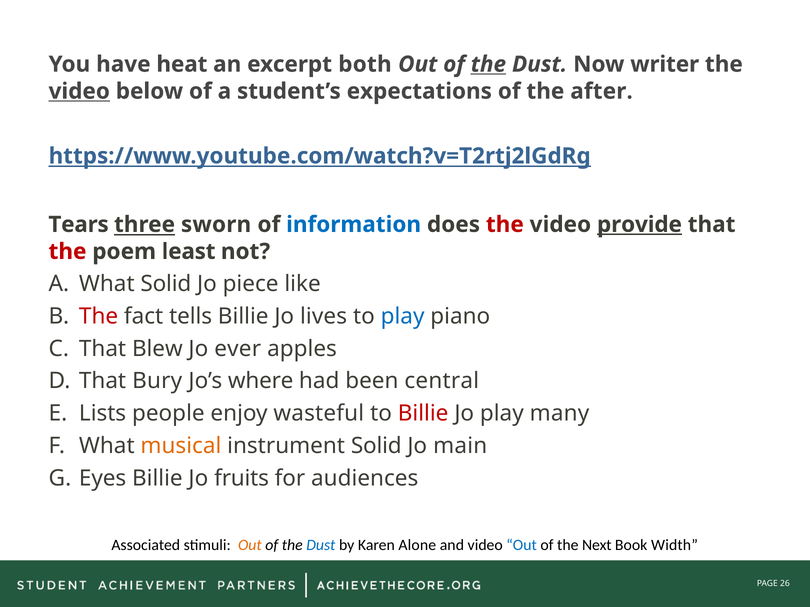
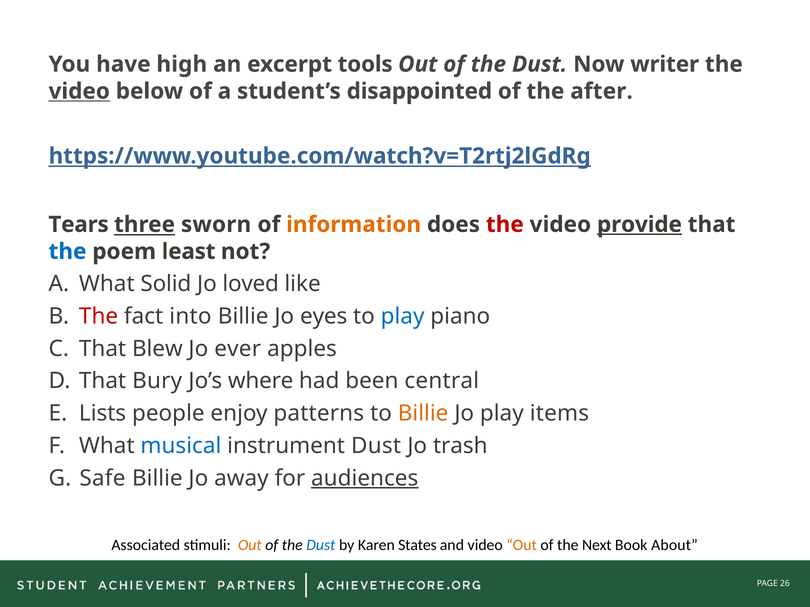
heat: heat -> high (182, 64)
both: both -> tools (365, 64)
the underline: present -> none (488, 64)
expectations: expectations -> disappointed (419, 91)
information colour: blue -> orange (354, 225)
the colour: red -> blue (68, 252)
piece: piece -> loved (251, 284)
tells: tells -> into (190, 317)
lives: lives -> eyes (324, 317)
wasteful: wasteful -> patterns (319, 414)
Billie colour: red -> orange (423, 414)
many: many -> items (559, 414)
musical colour: orange -> blue (181, 446)
instrument Solid: Solid -> Dust (376, 446)
main: main -> trash (460, 446)
Eyes: Eyes -> Safe (102, 479)
fruits: fruits -> away (241, 479)
audiences underline: none -> present (365, 479)
Alone: Alone -> States (417, 546)
Out colour: blue -> orange (522, 546)
Width: Width -> About (674, 546)
